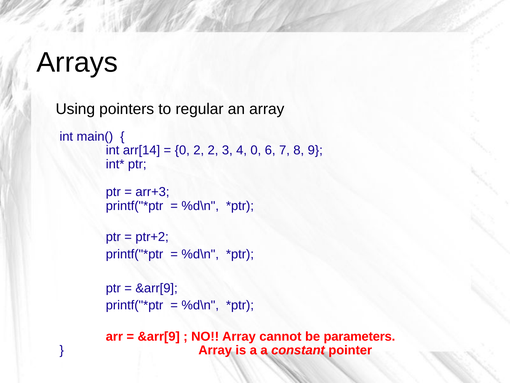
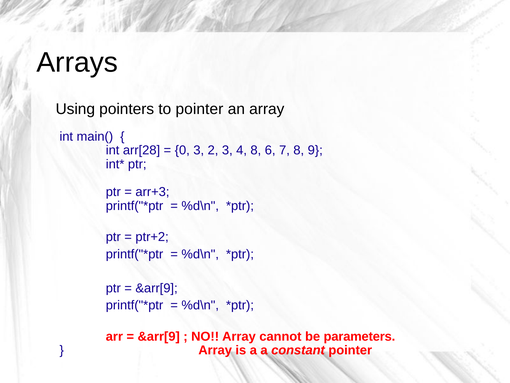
to regular: regular -> pointer (199, 109)
arr[14: arr[14 -> arr[28 (142, 150)
0 2: 2 -> 3 (199, 150)
4 0: 0 -> 8 (256, 150)
